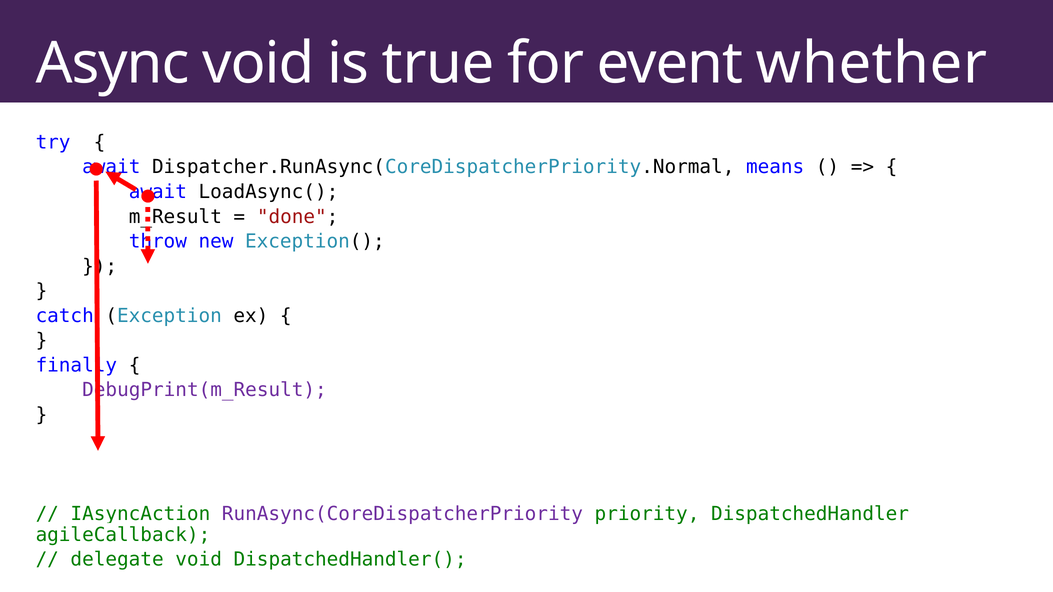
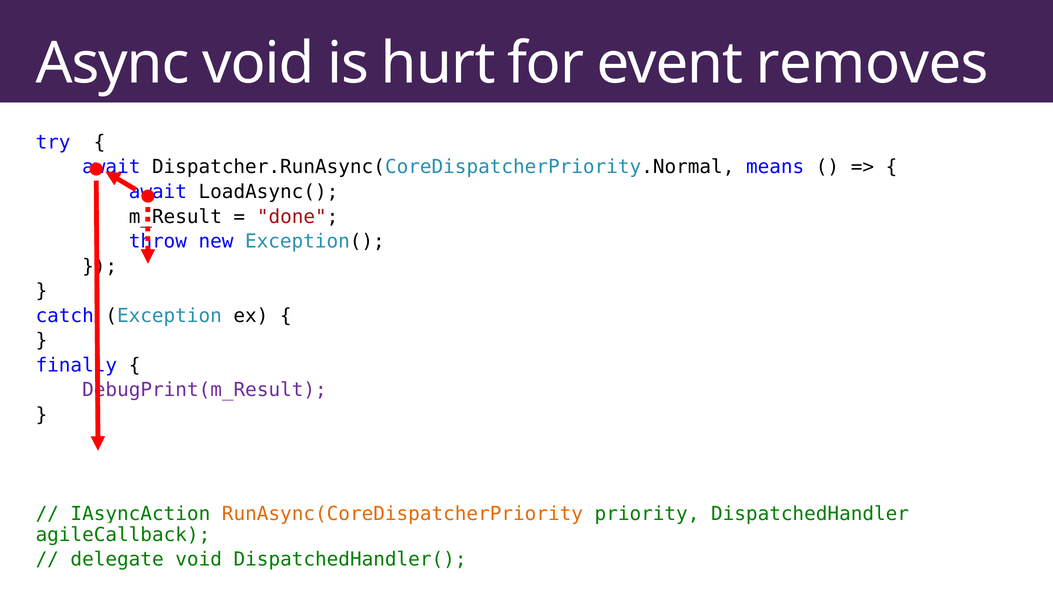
true: true -> hurt (438, 64)
whether: whether -> removes (872, 64)
RunAsync(CoreDispatcherPriority colour: purple -> orange (402, 514)
